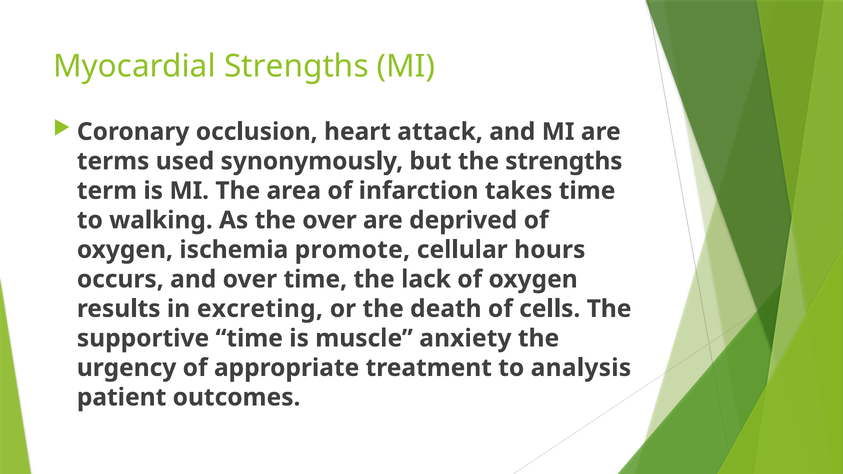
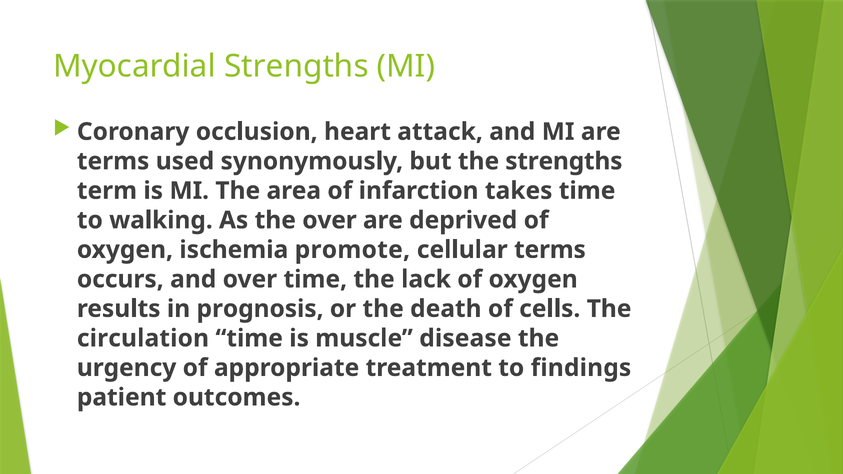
cellular hours: hours -> terms (550, 250)
excreting: excreting -> prognosis (260, 309)
supportive: supportive -> circulation (143, 338)
anxiety: anxiety -> disease (465, 338)
analysis: analysis -> findings (581, 368)
